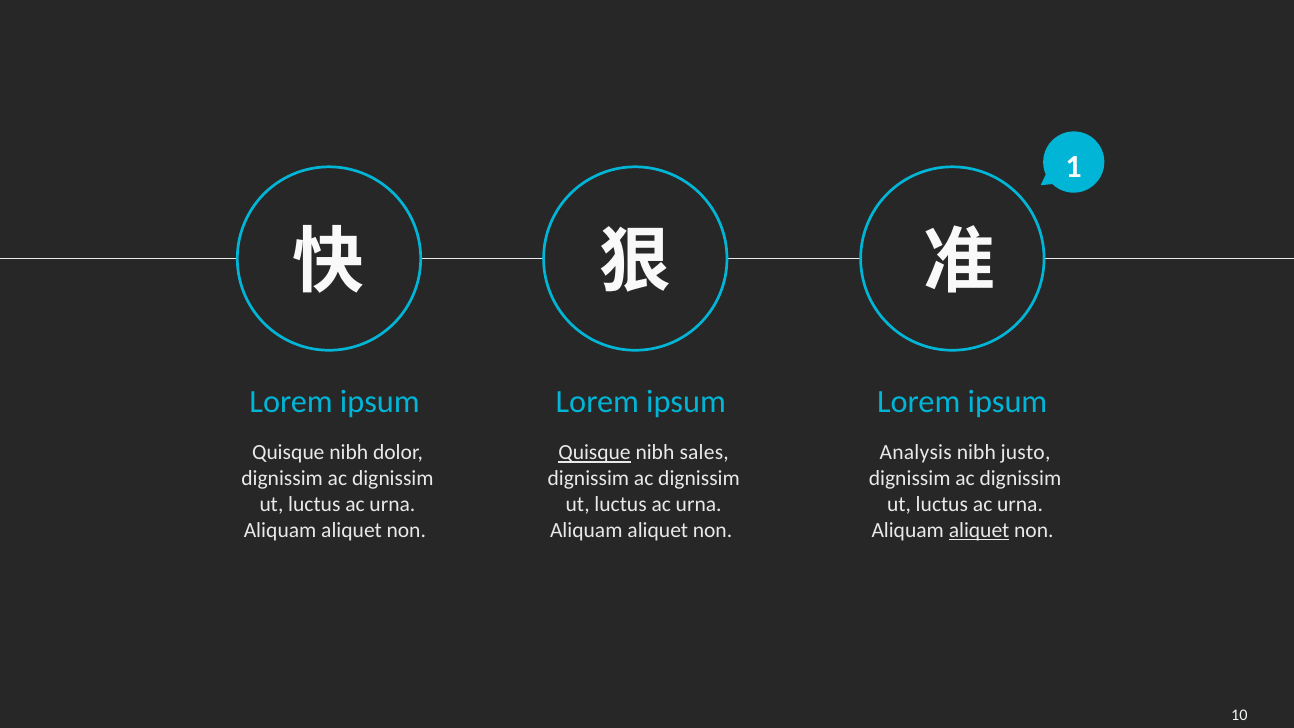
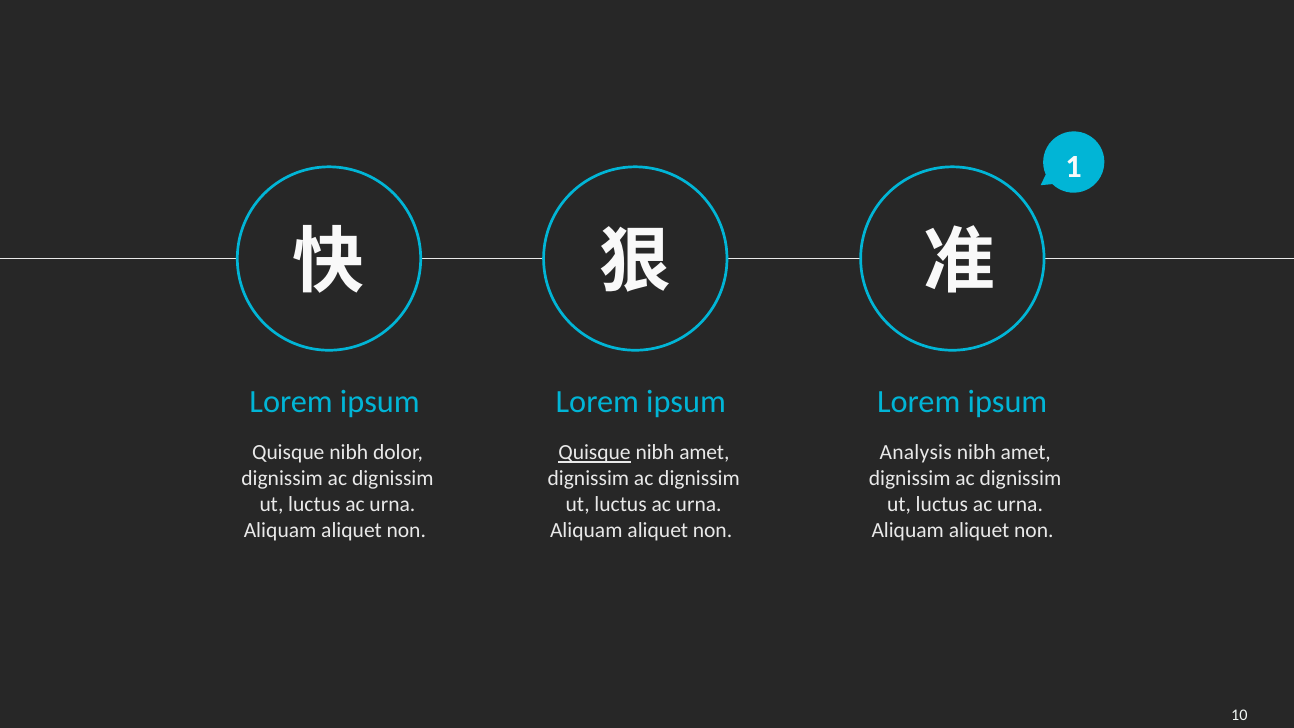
sales: sales -> amet (704, 453)
justo: justo -> amet (1026, 453)
aliquet underline: present -> none (979, 530)
